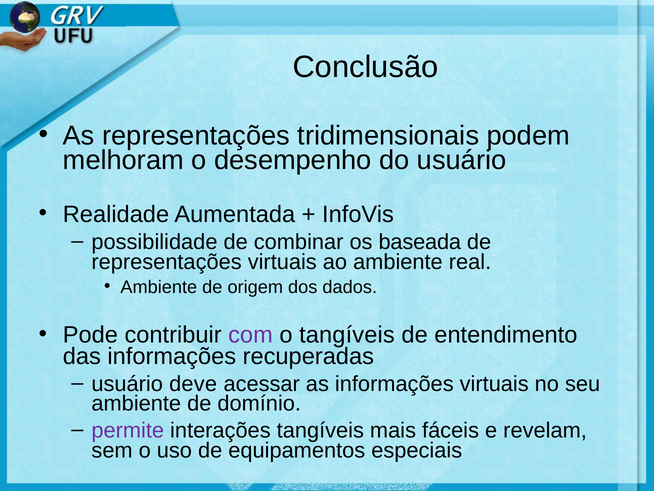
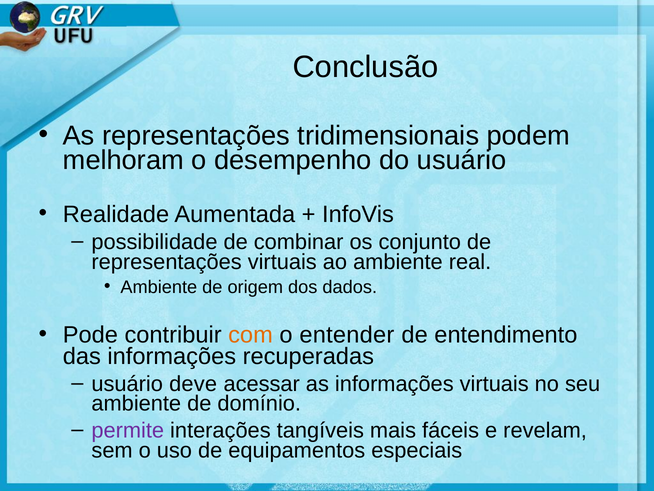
baseada: baseada -> conjunto (420, 242)
com colour: purple -> orange (250, 335)
o tangíveis: tangíveis -> entender (347, 335)
